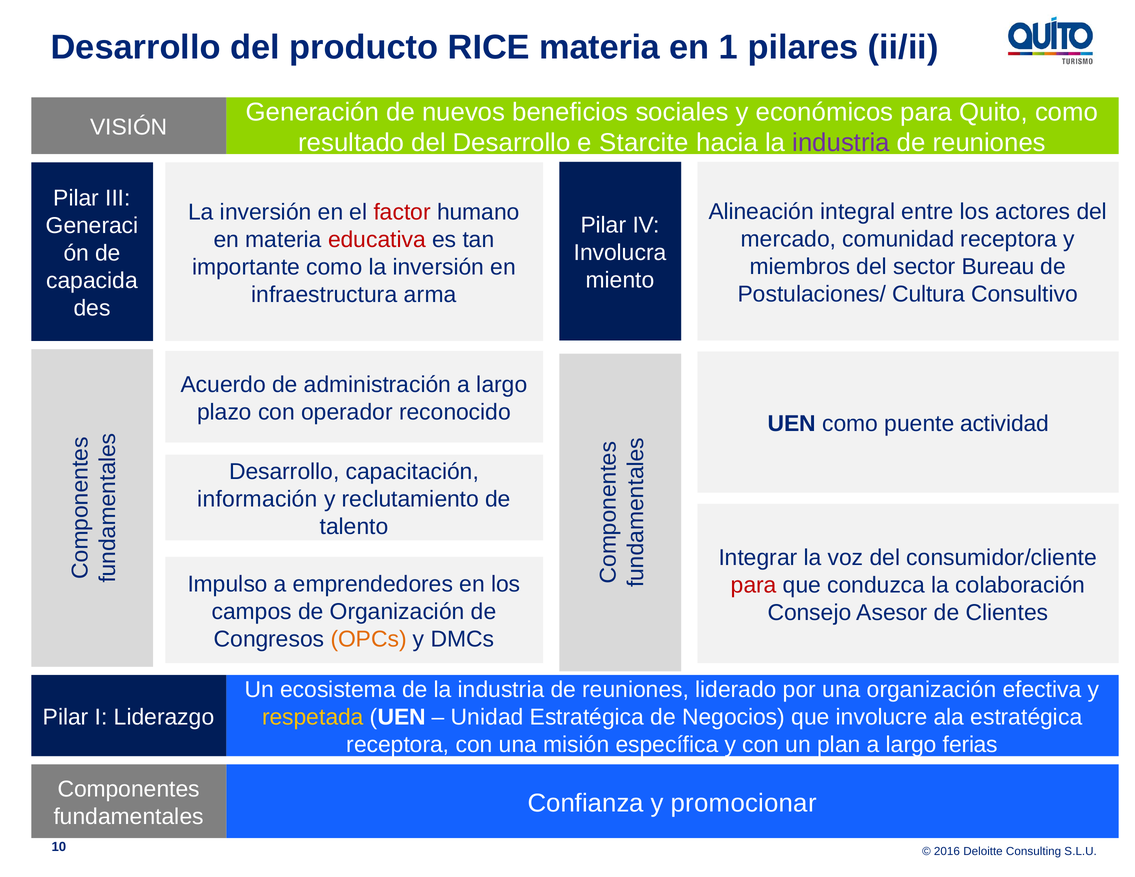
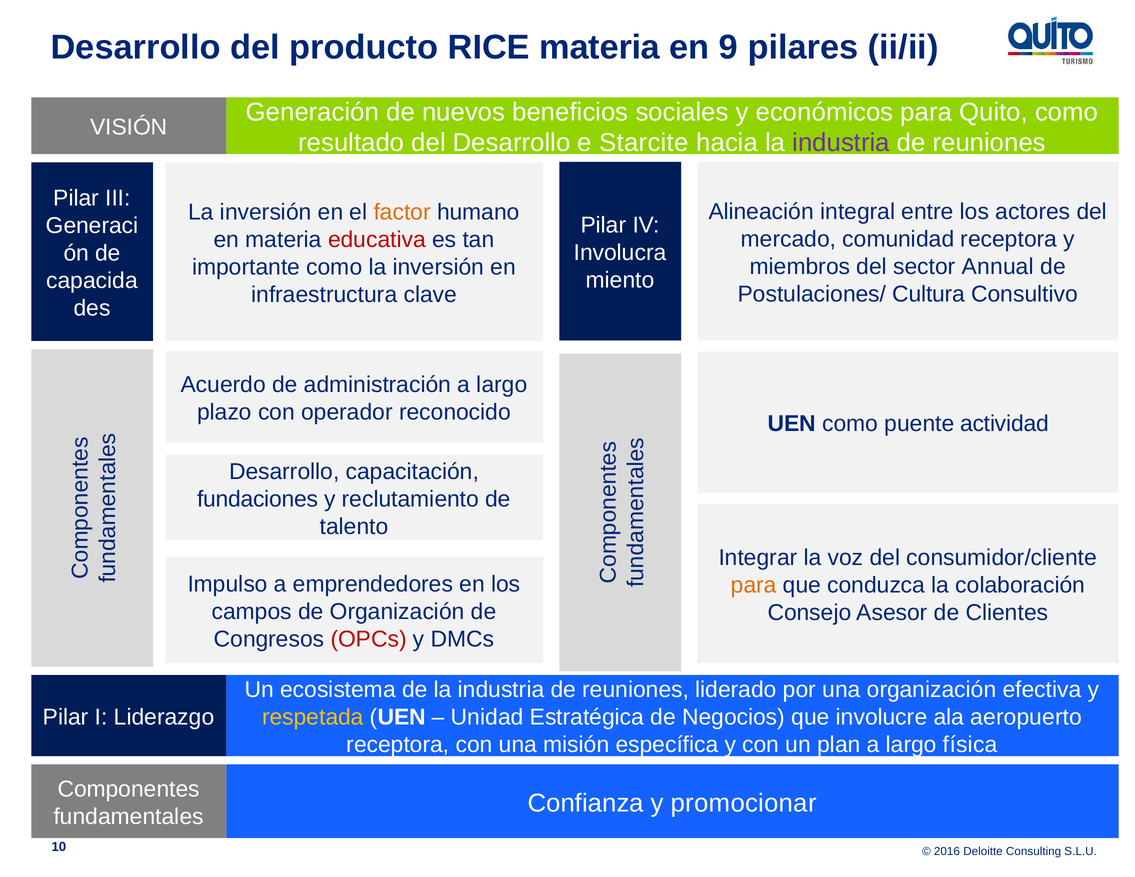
1: 1 -> 9 (728, 47)
factor colour: red -> orange (402, 212)
Bureau: Bureau -> Annual (998, 267)
arma: arma -> clave (430, 295)
información: información -> fundaciones (258, 499)
para colour: red -> orange (754, 585)
OPCs colour: orange -> red (369, 639)
ala estratégica: estratégica -> aeropuerto (1026, 717)
ferias: ferias -> física (970, 745)
